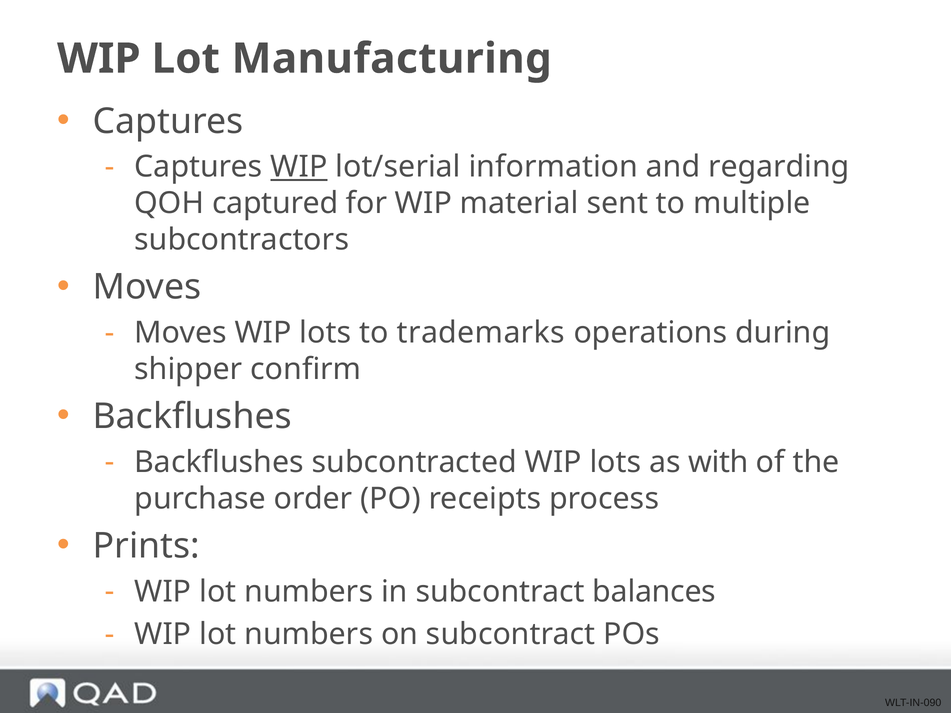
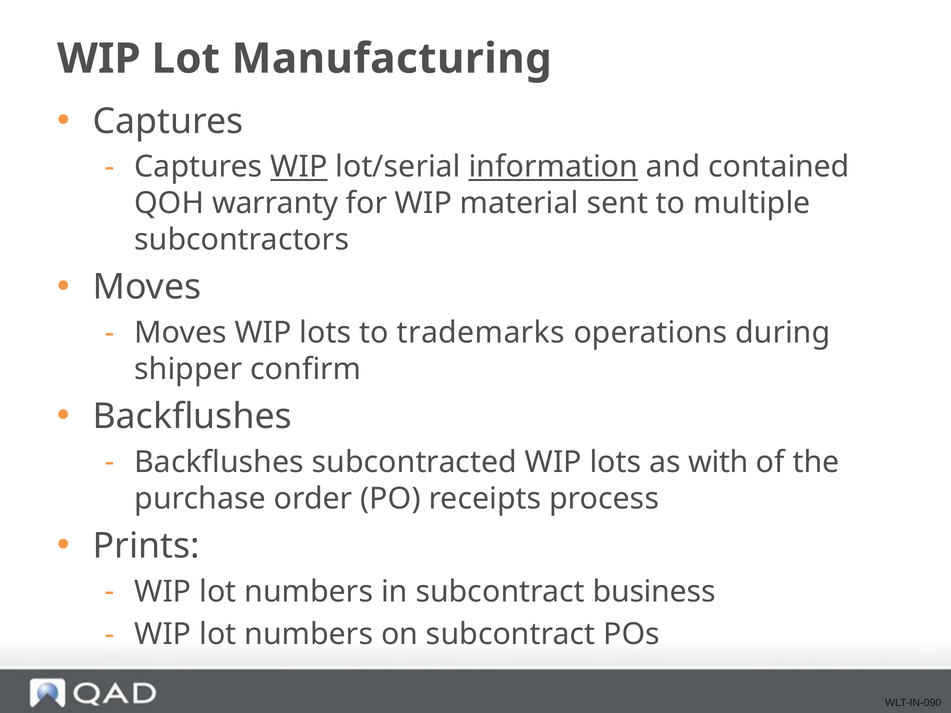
information underline: none -> present (553, 167)
regarding: regarding -> contained (779, 167)
captured: captured -> warranty (275, 203)
balances: balances -> business (654, 592)
